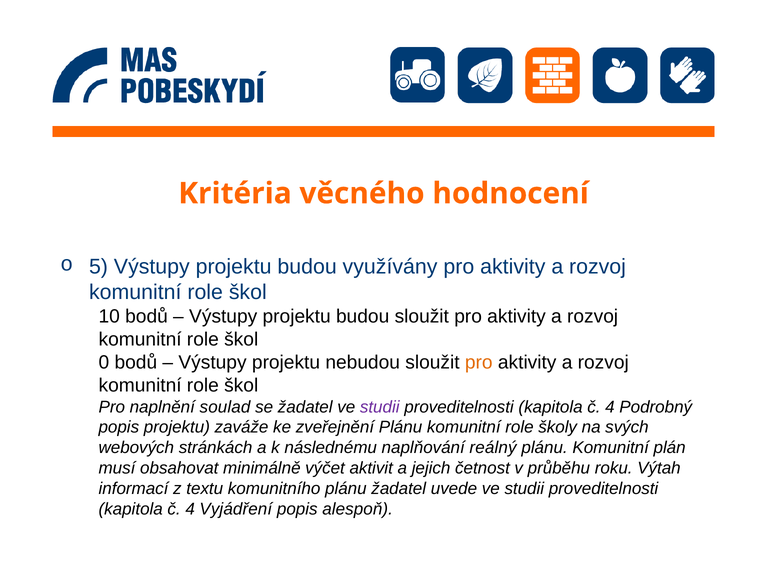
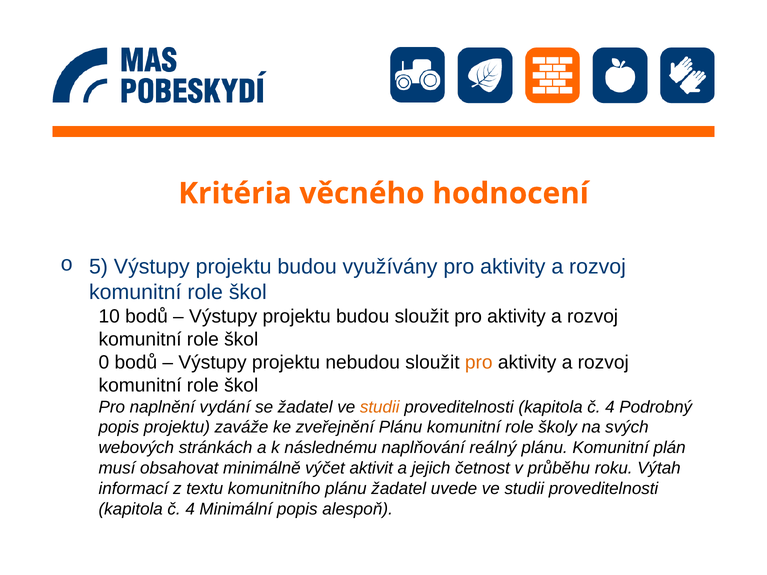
soulad: soulad -> vydání (225, 407)
studii colour: purple -> orange (380, 407)
Vyjádření: Vyjádření -> Minimální (236, 509)
